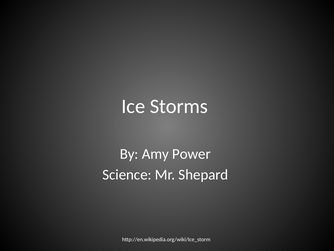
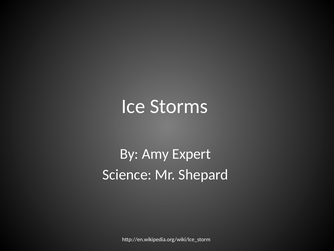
Power: Power -> Expert (191, 154)
